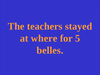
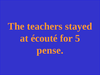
where: where -> écouté (44, 38)
belles: belles -> pense (50, 50)
